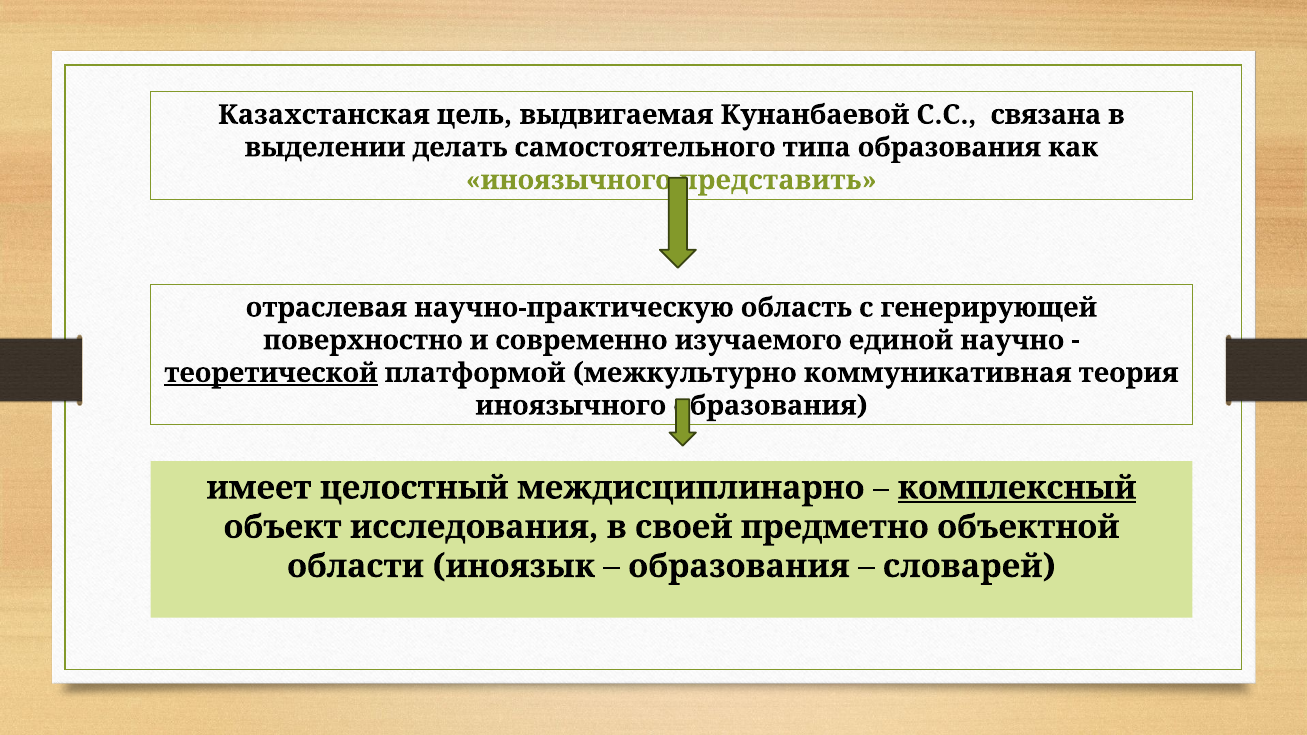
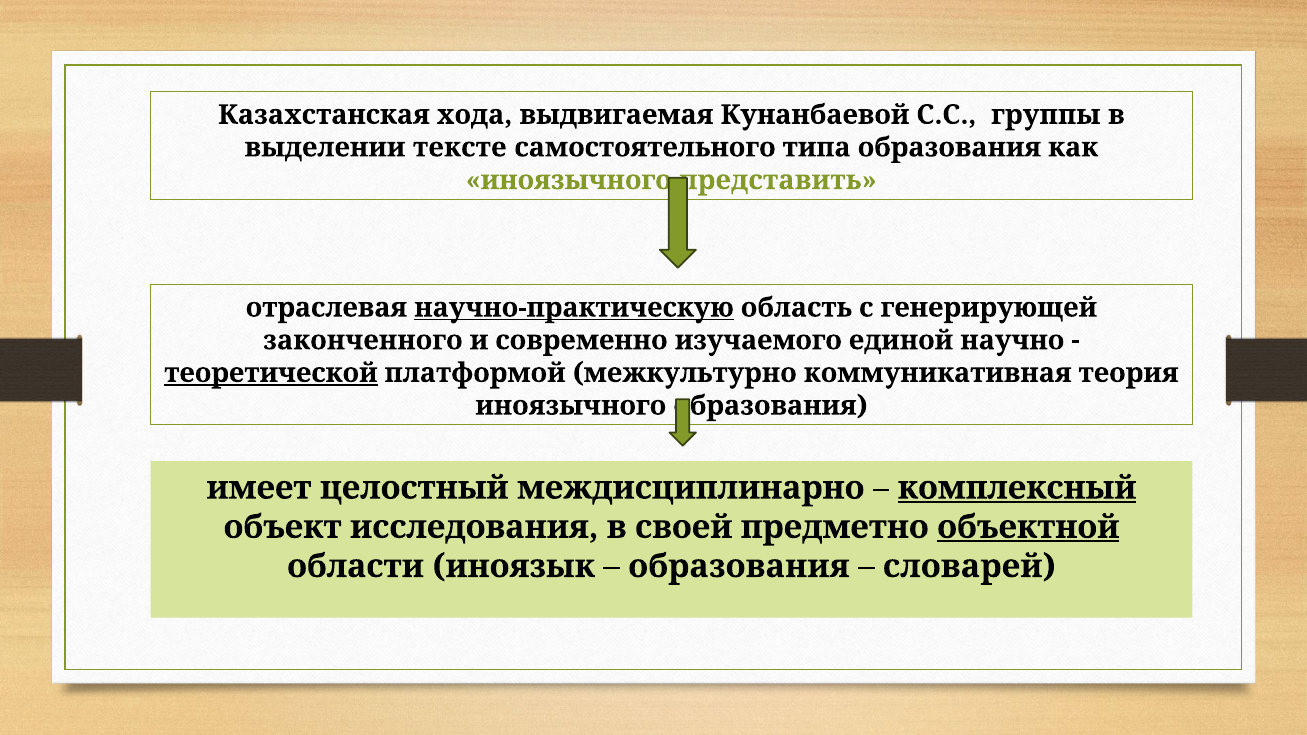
цель: цель -> хода (475, 115)
связана: связана -> группы (1046, 115)
делать: делать -> тексте (460, 147)
научно-практическую underline: none -> present (574, 308)
поверхностно: поверхностно -> законченного (363, 340)
объектной underline: none -> present (1028, 527)
